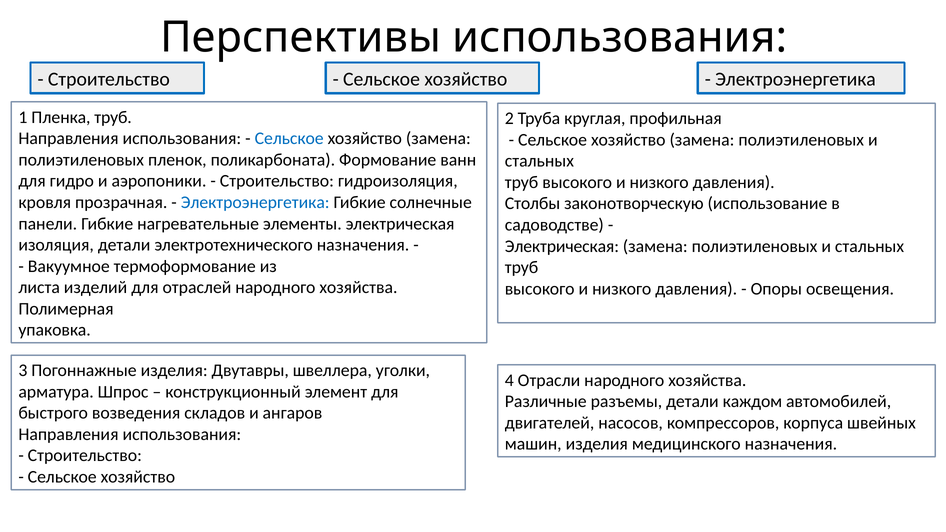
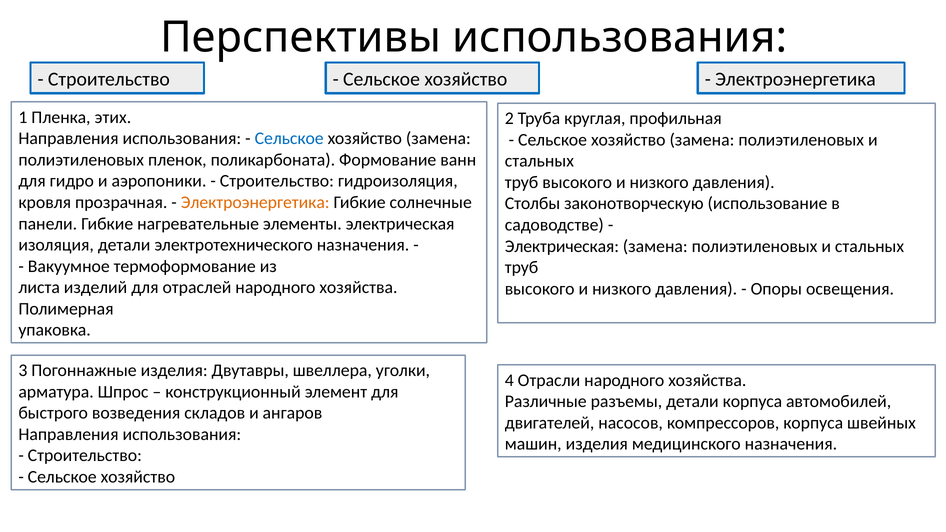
Пленка труб: труб -> этих (113, 117)
Электроэнергетика colour: blue -> orange (255, 202)
детали каждом: каждом -> корпуса (752, 402)
